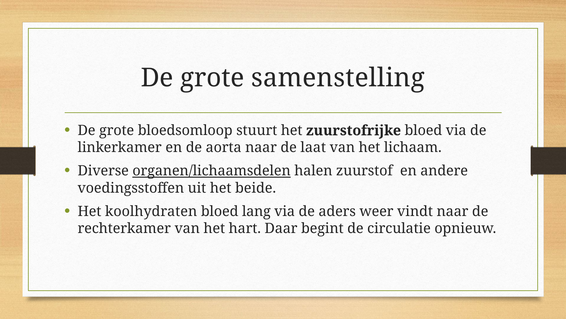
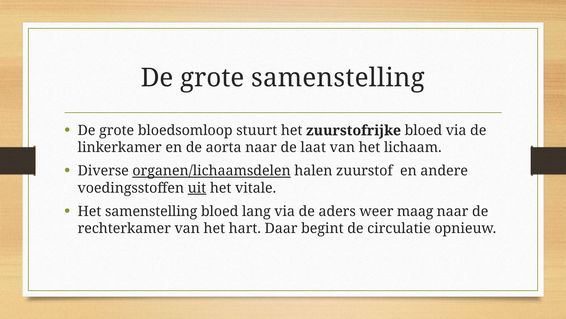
uit underline: none -> present (197, 188)
beide: beide -> vitale (256, 188)
Het koolhydraten: koolhydraten -> samenstelling (151, 211)
vindt: vindt -> maag (415, 211)
